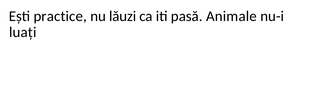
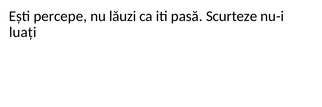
practice: practice -> percepe (60, 16)
Animale: Animale -> Scurteze (232, 16)
